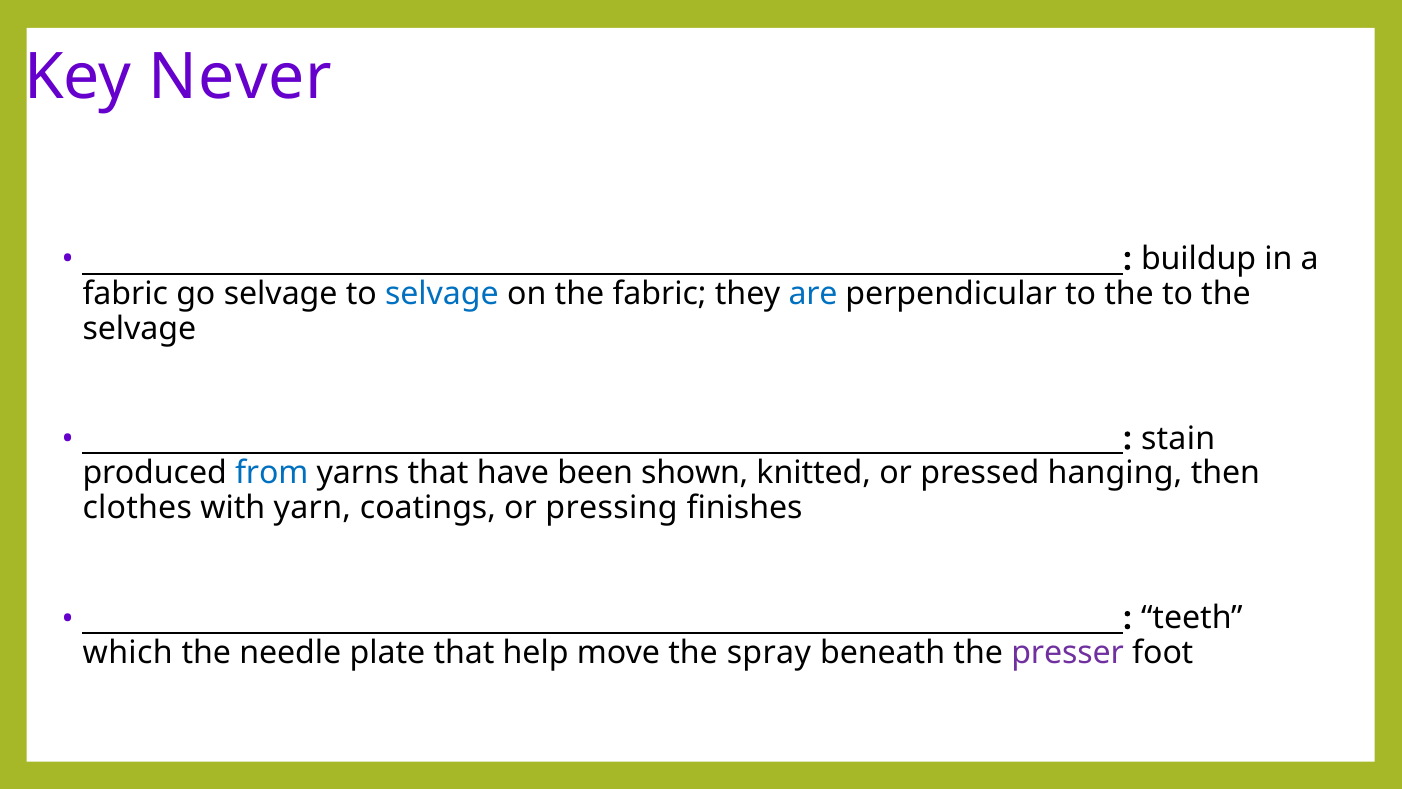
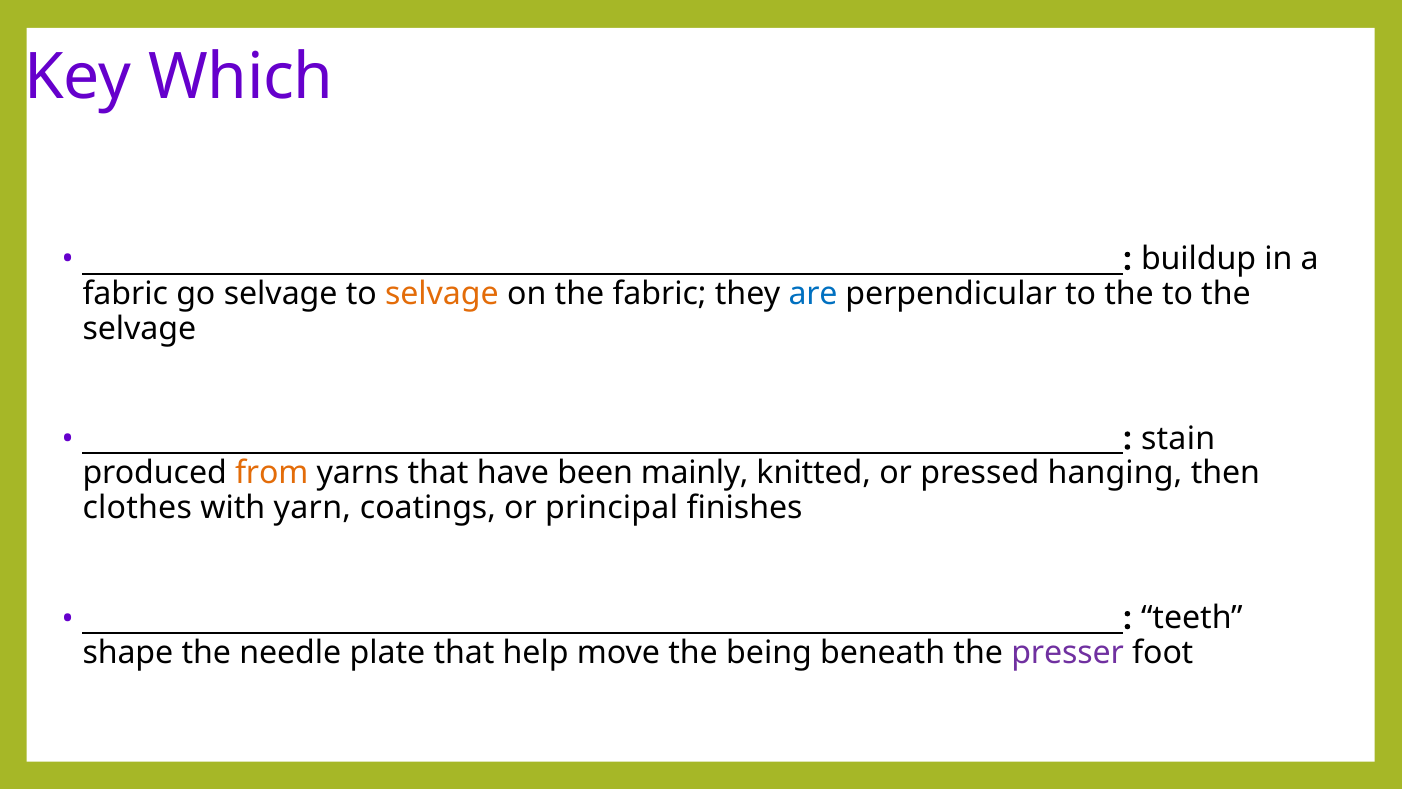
Never: Never -> Which (241, 78)
selvage colour: blue -> orange (442, 294)
from colour: blue -> orange (272, 473)
shown: shown -> mainly (695, 473)
pressing: pressing -> principal (612, 508)
which: which -> shape (128, 653)
spray: spray -> being (769, 653)
